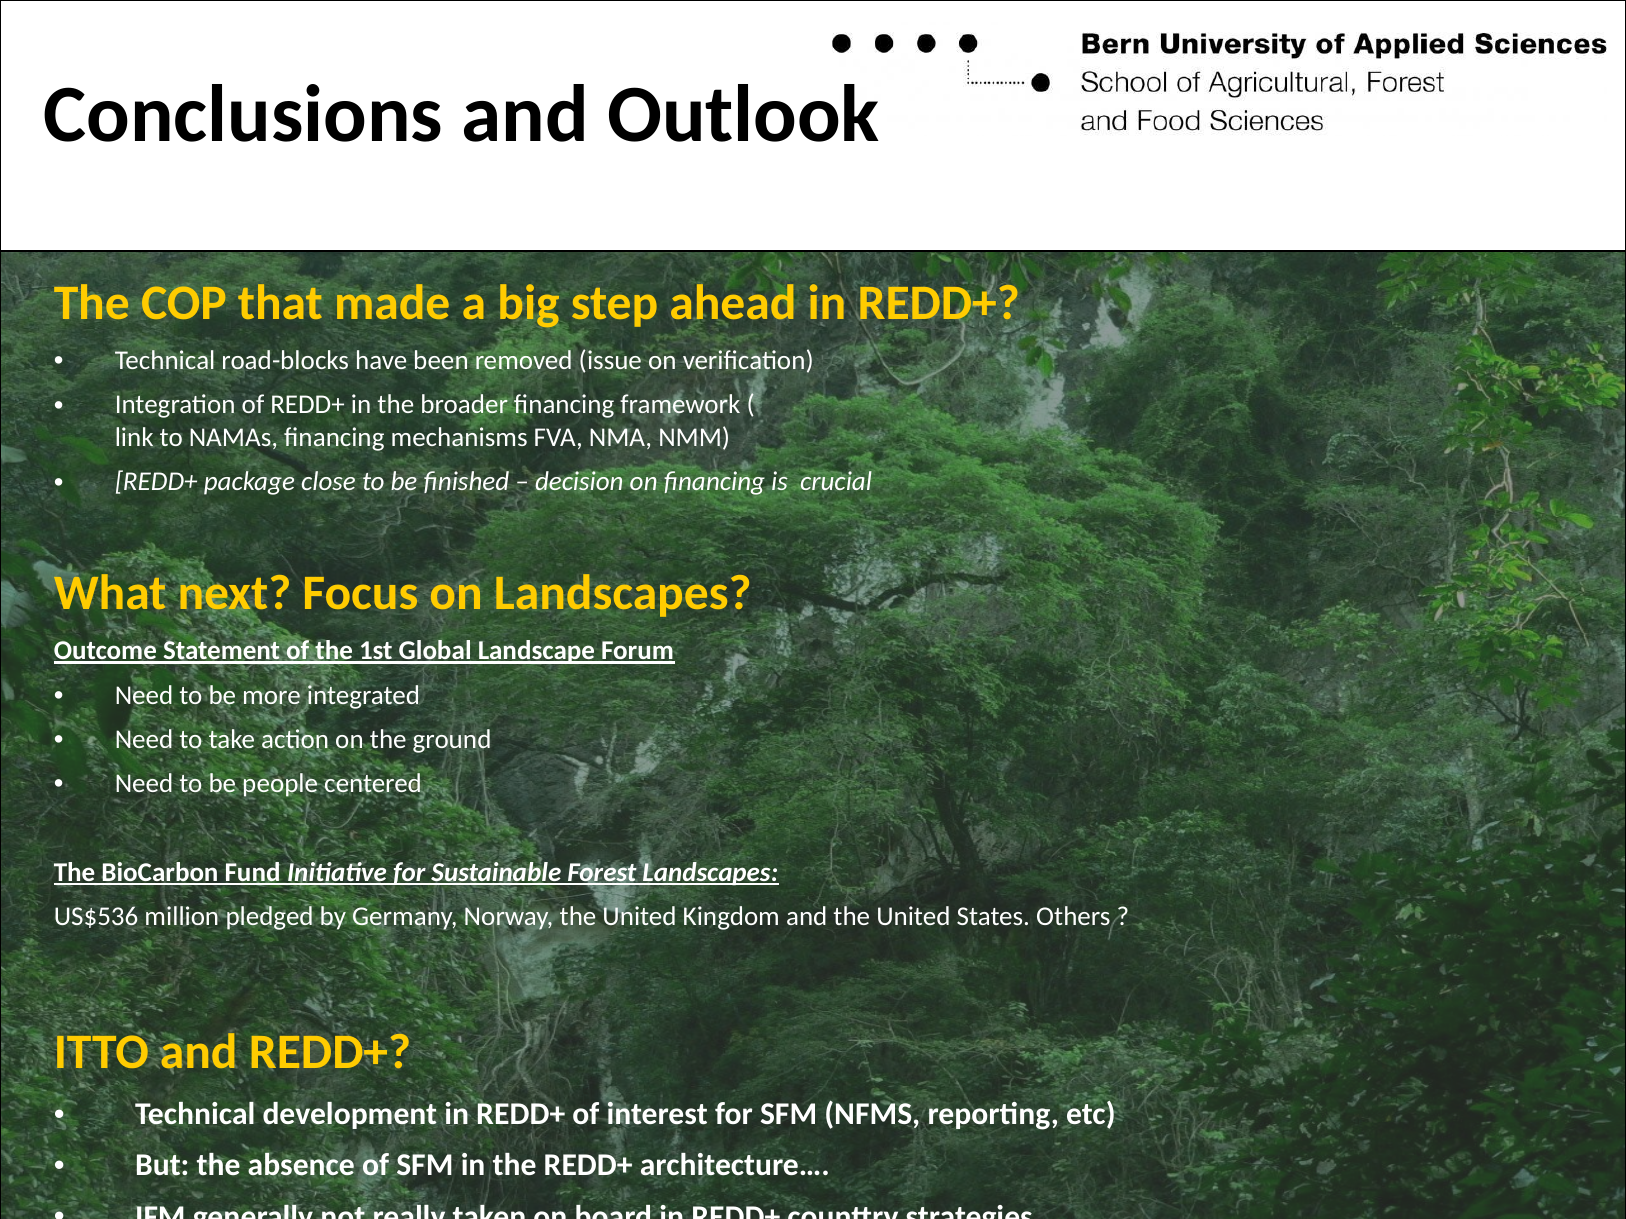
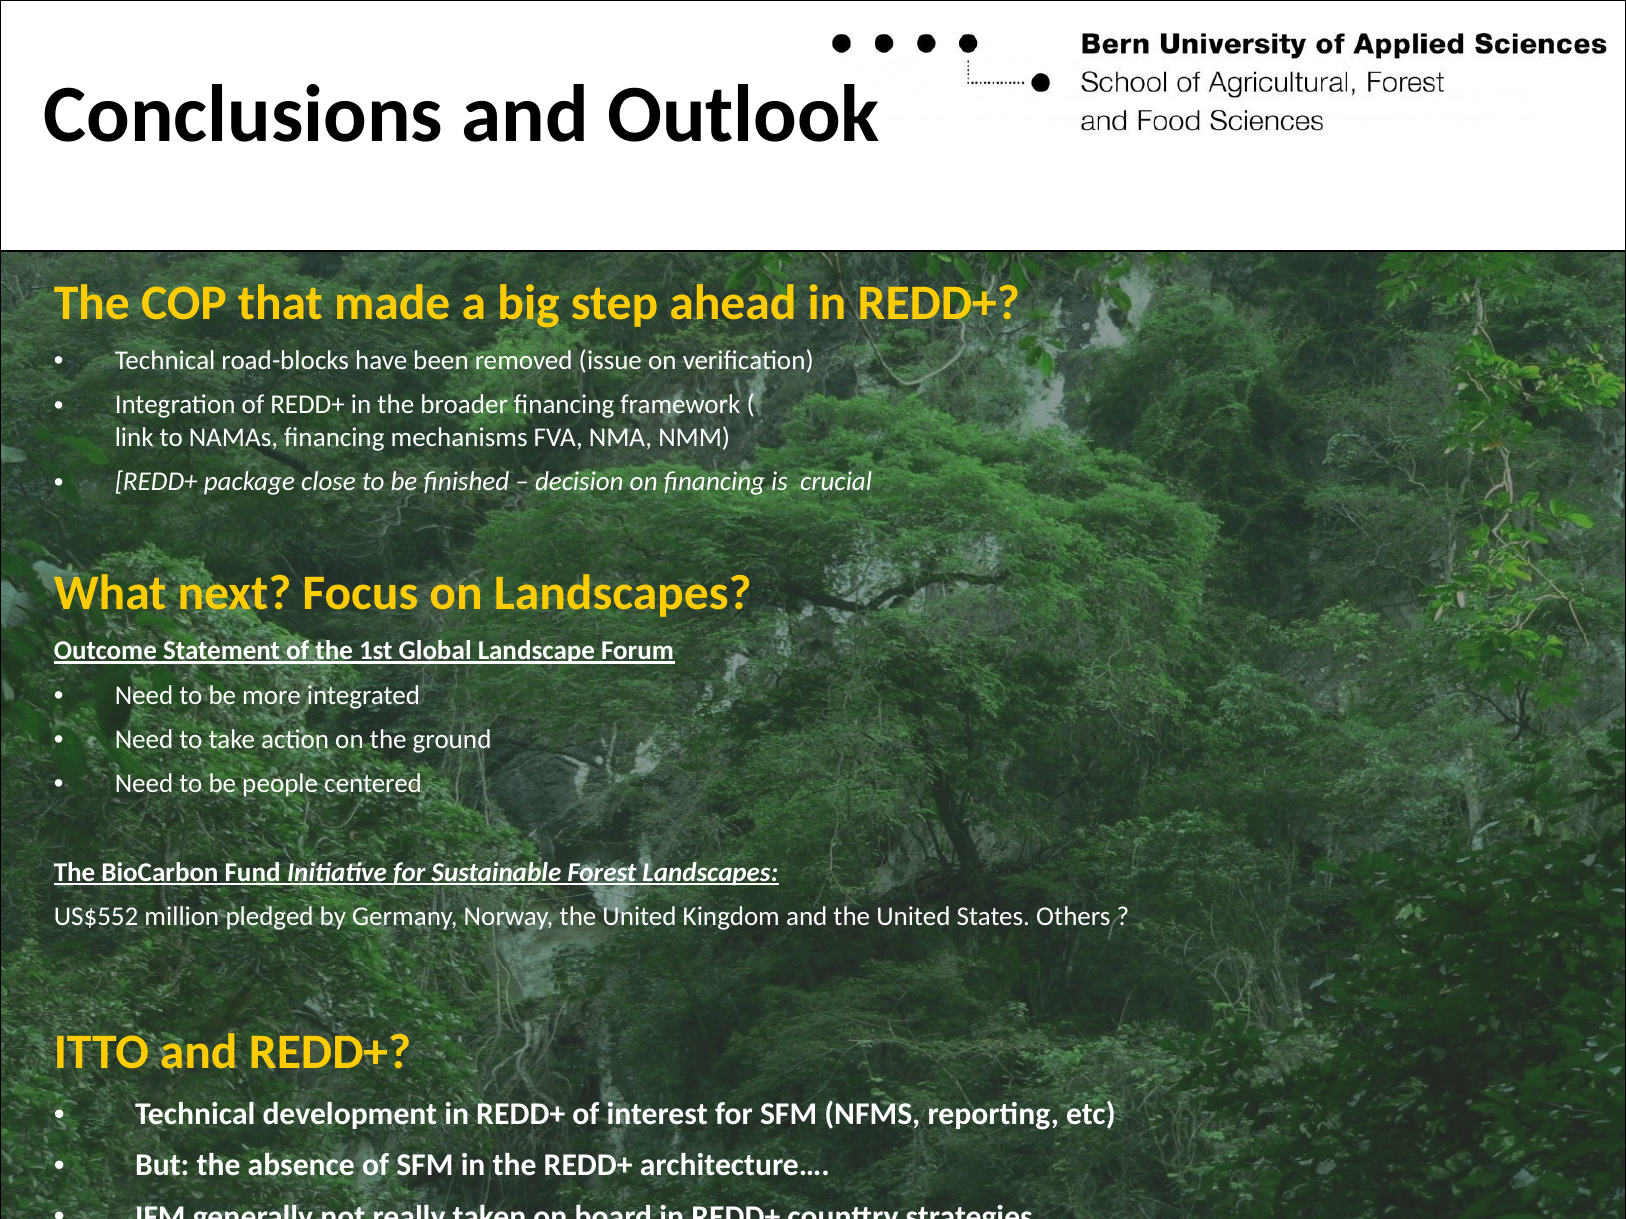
US$536: US$536 -> US$552 (96, 917)
